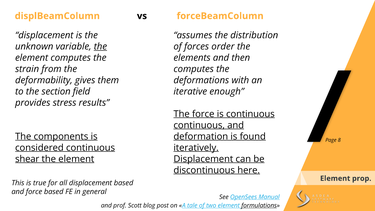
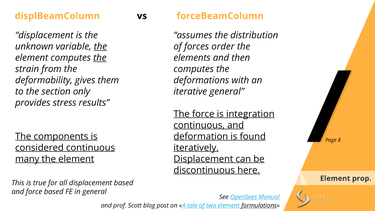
the underline: none -> present (100, 58)
field: field -> only (81, 92)
iterative enough: enough -> general (227, 92)
is continuous: continuous -> integration (250, 114)
shear: shear -> many (27, 159)
